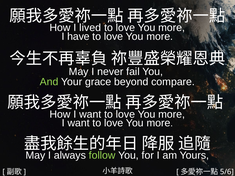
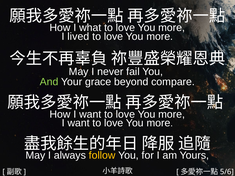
lived: lived -> what (90, 28)
have: have -> lived (78, 37)
follow colour: light green -> yellow (102, 156)
